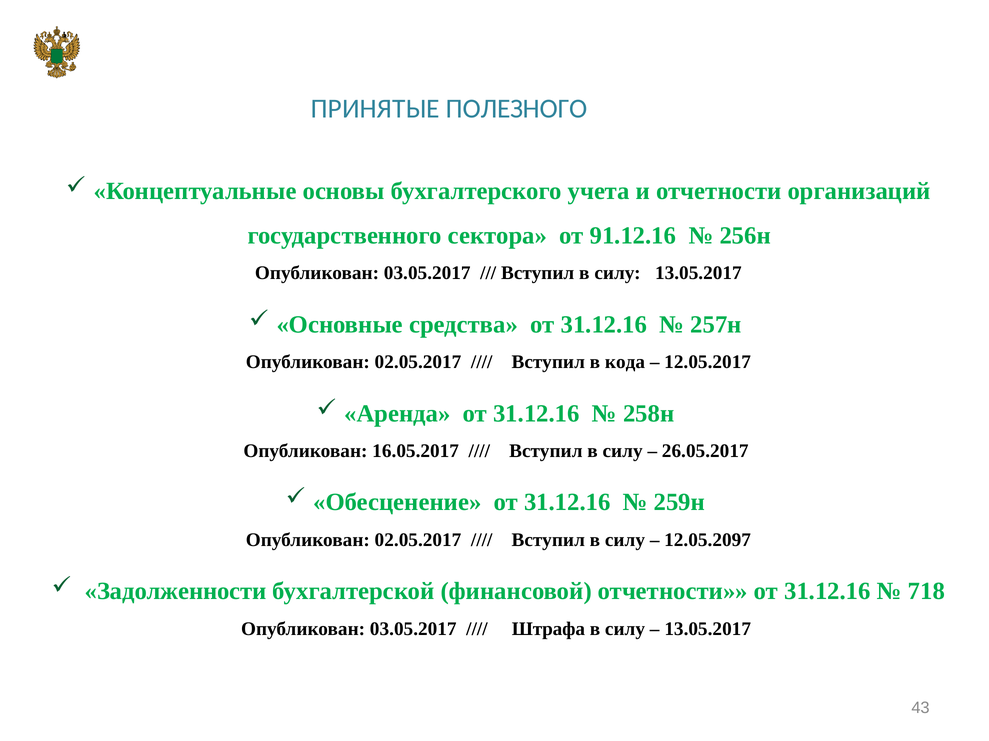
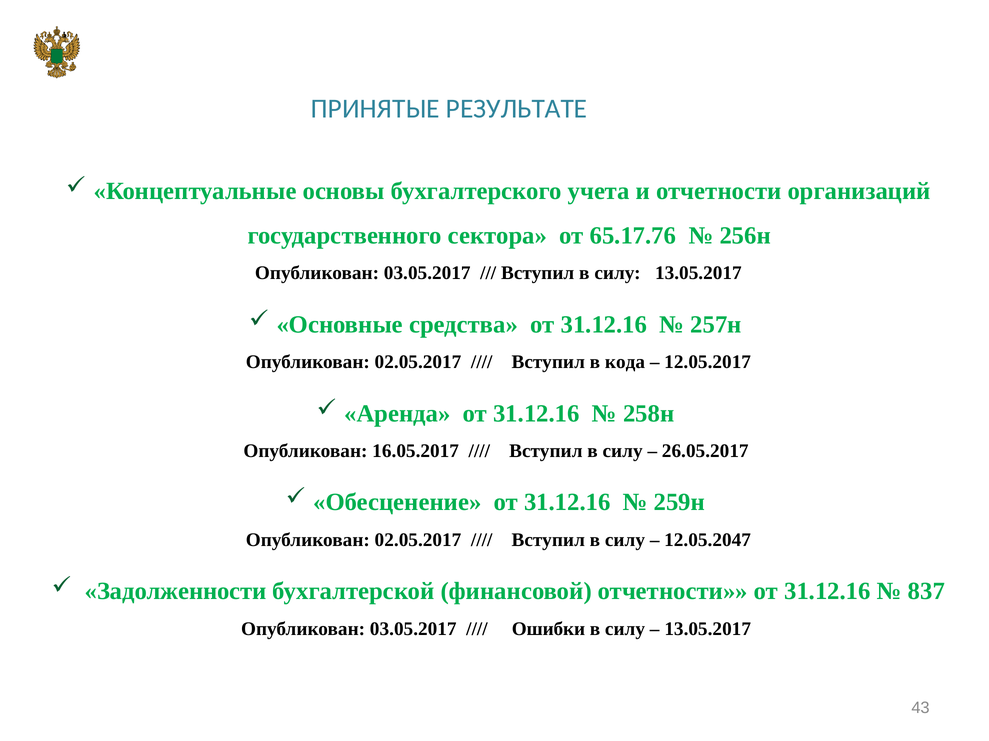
ПОЛЕЗНОГО: ПОЛЕЗНОГО -> РЕЗУЛЬТАТЕ (517, 109)
91.12.16: 91.12.16 -> 65.17.76 (633, 236)
12.05.2097: 12.05.2097 -> 12.05.2047 (708, 540)
718: 718 -> 837 (926, 592)
Штрафа: Штрафа -> Ошибки (548, 629)
